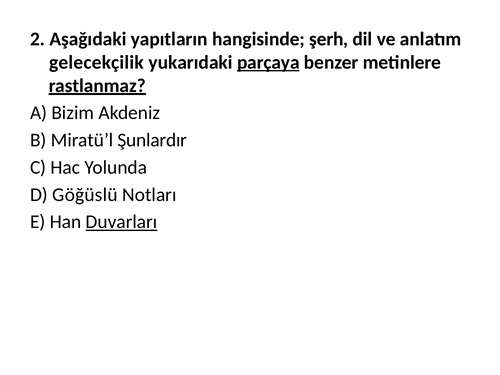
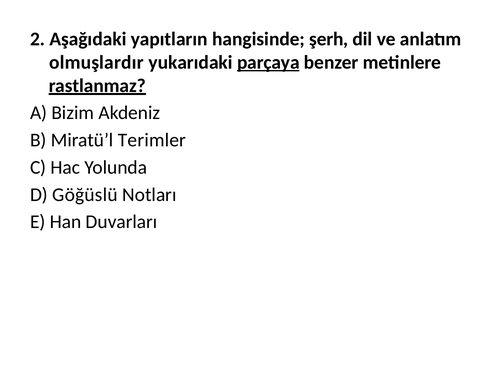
gelecekçilik: gelecekçilik -> olmuşlardır (96, 62)
Şunlardır: Şunlardır -> Terimler (152, 140)
Duvarları underline: present -> none (121, 222)
